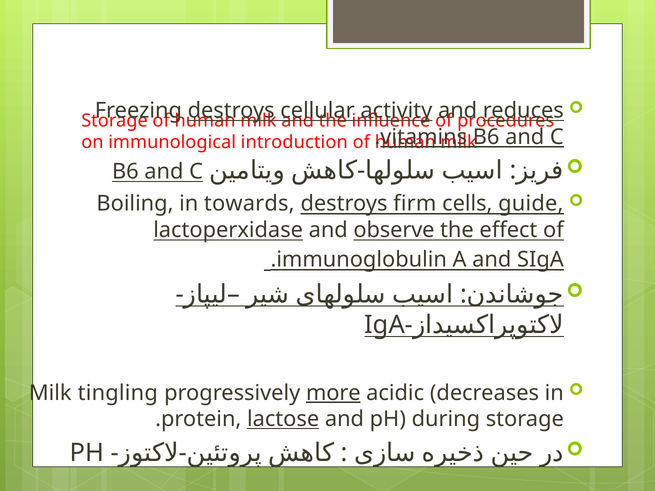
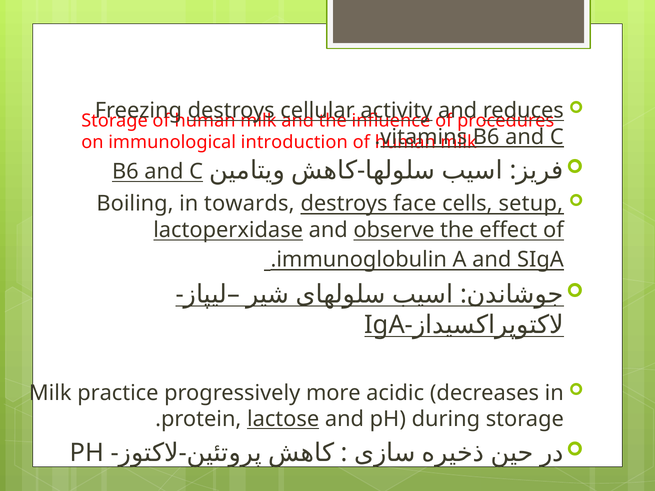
firm: firm -> face (415, 204)
guide: guide -> setup (531, 204)
tingling: tingling -> practice (118, 393)
more underline: present -> none (333, 393)
